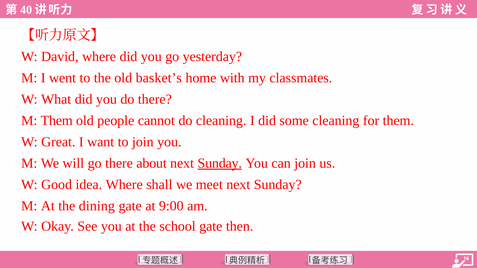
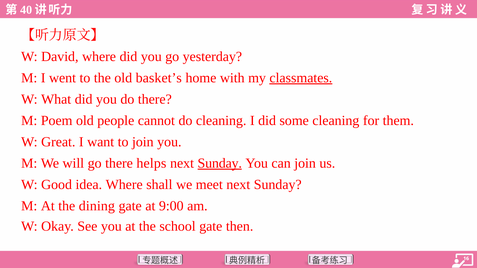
classmates underline: none -> present (301, 78)
M Them: Them -> Poem (57, 121)
about: about -> helps (151, 163)
